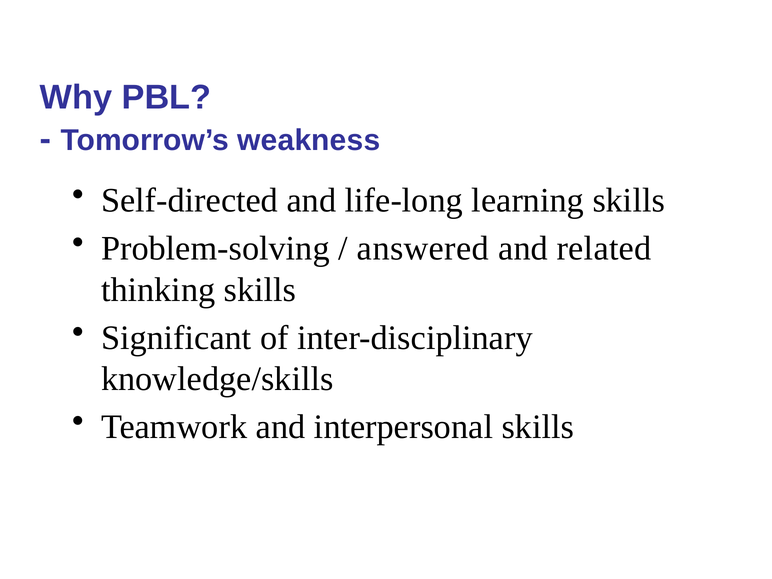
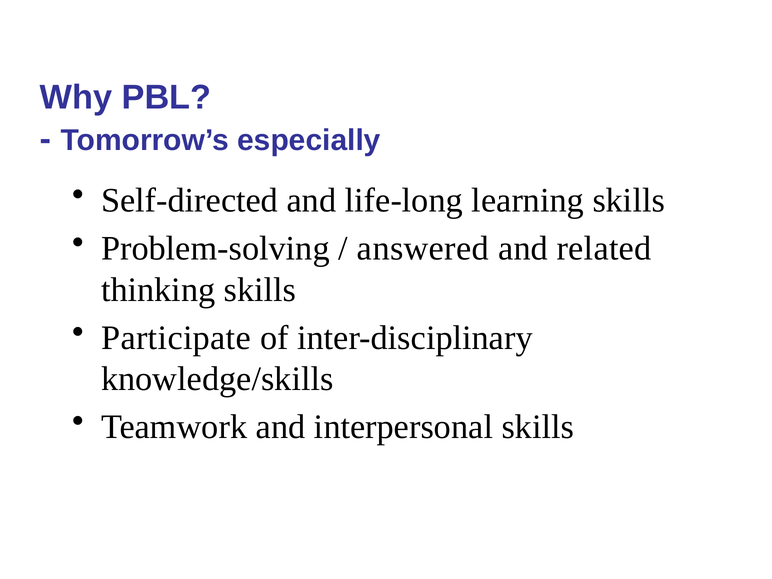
weakness: weakness -> especially (309, 140)
Significant: Significant -> Participate (176, 338)
